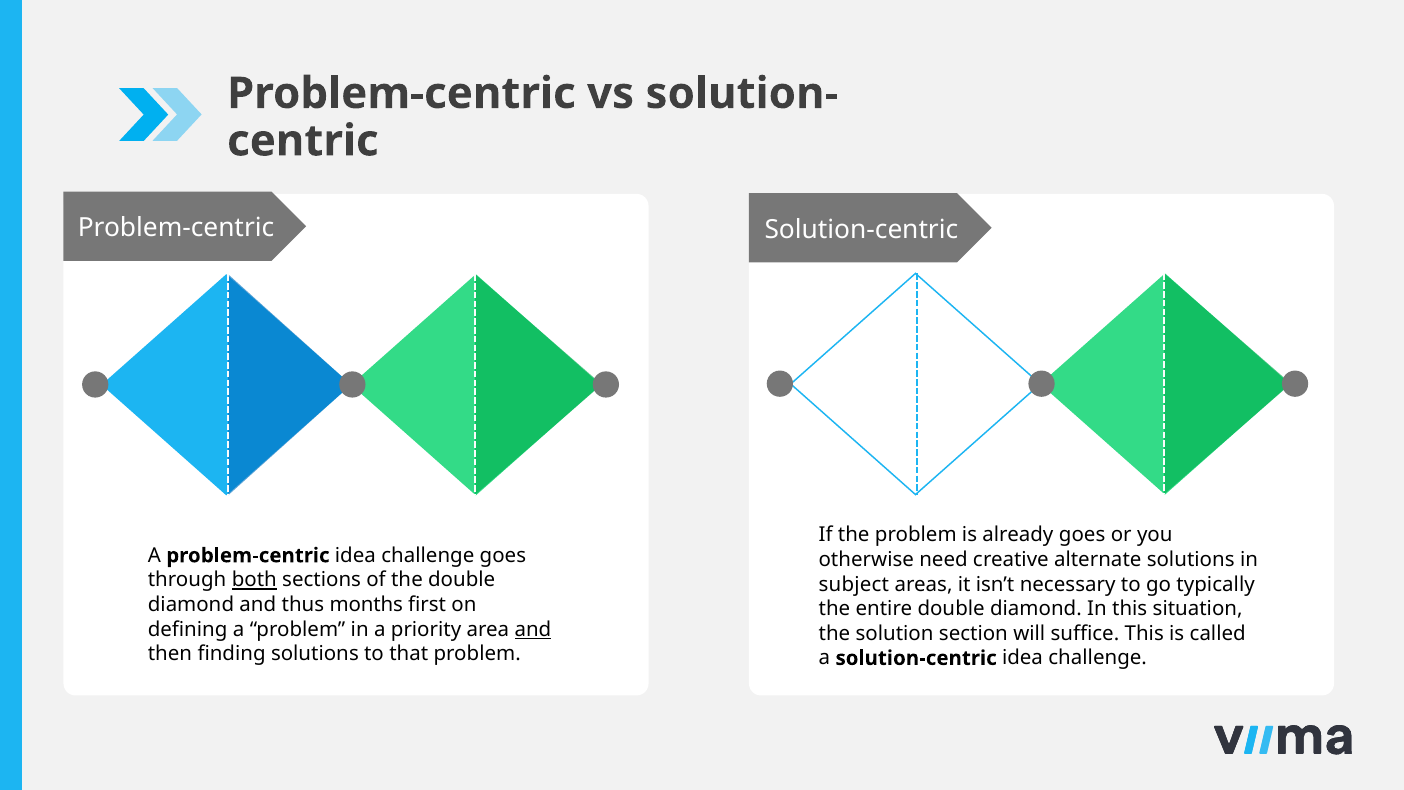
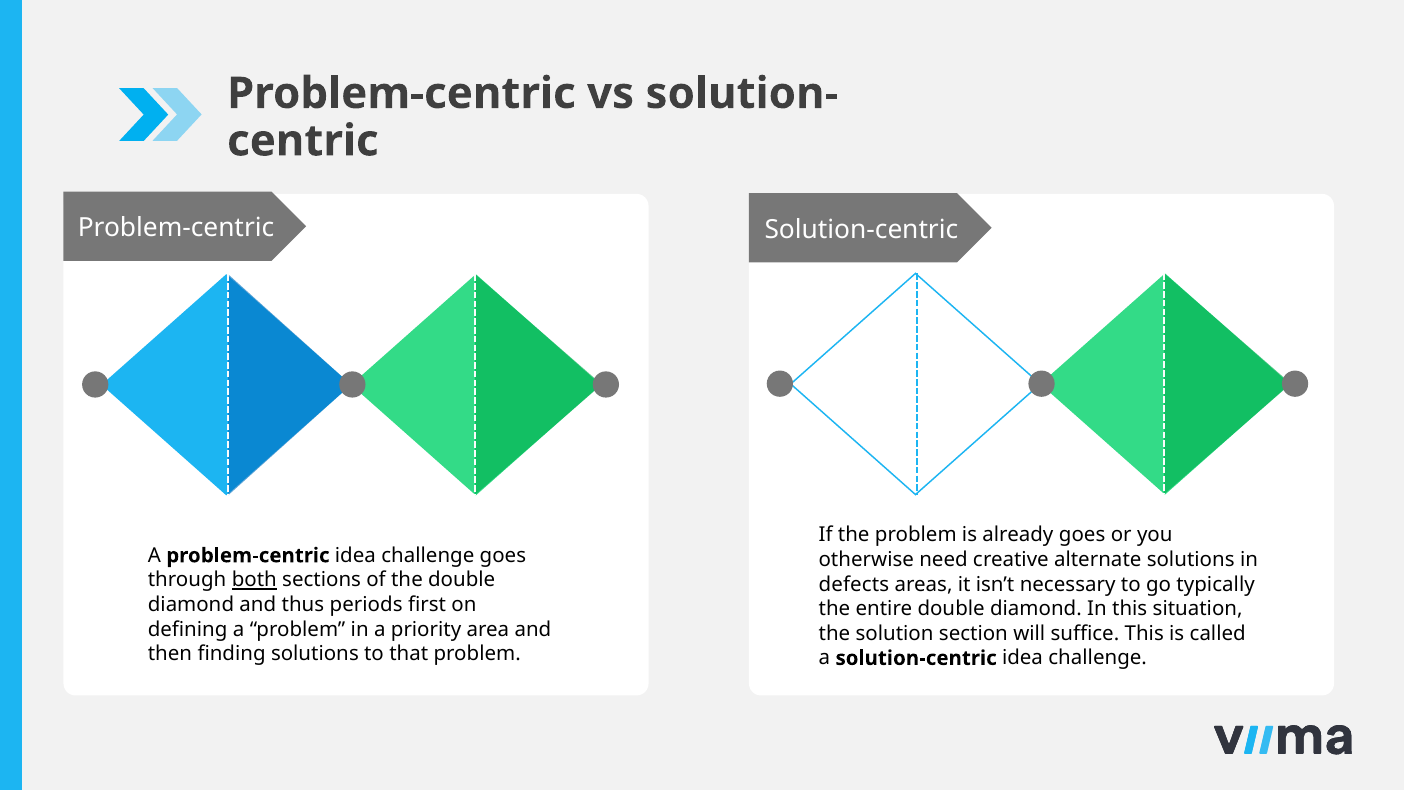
subject: subject -> defects (854, 584)
months: months -> periods (366, 605)
and underline: present -> none (533, 629)
